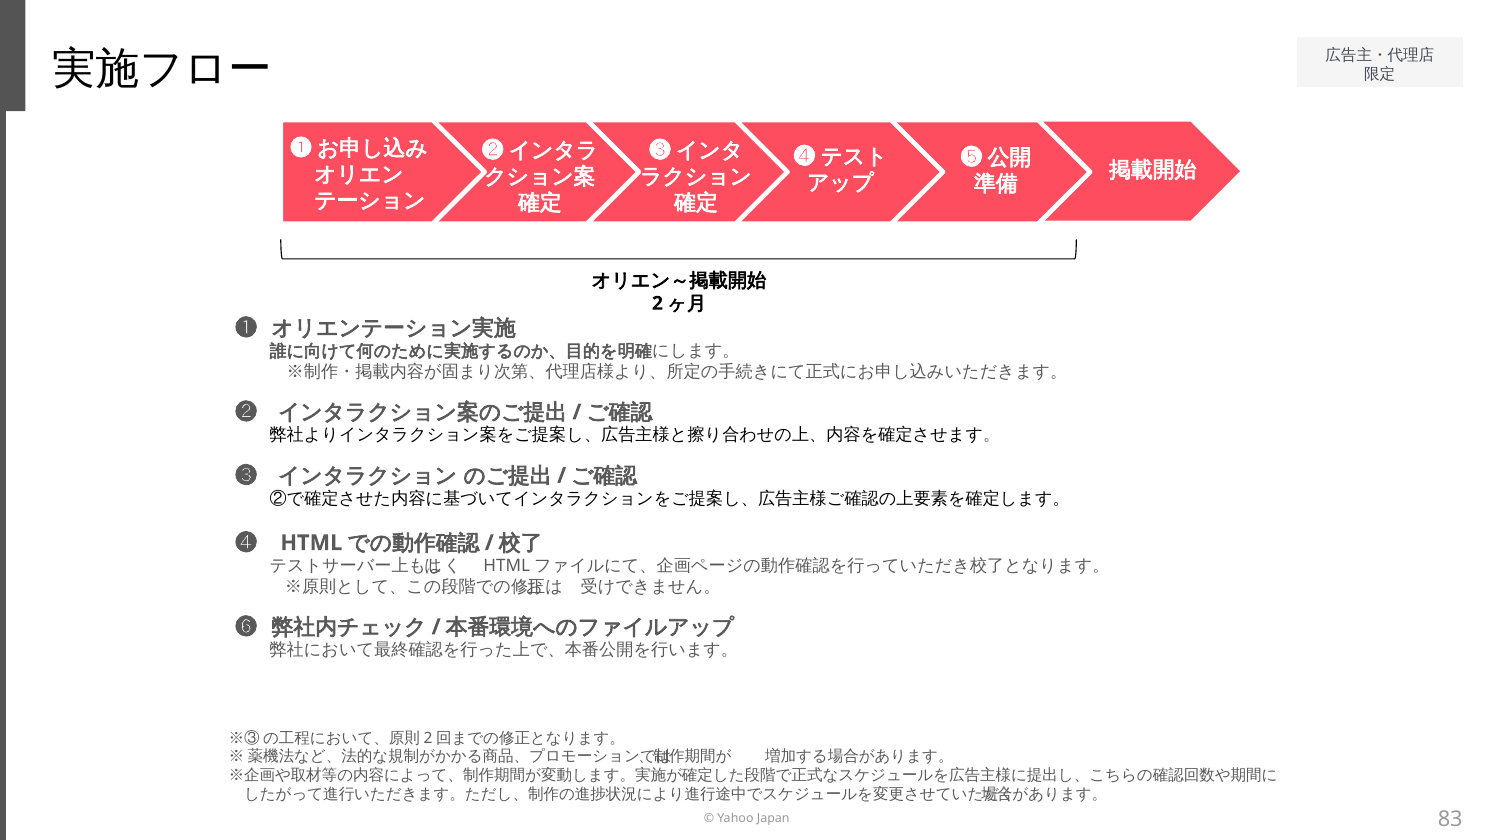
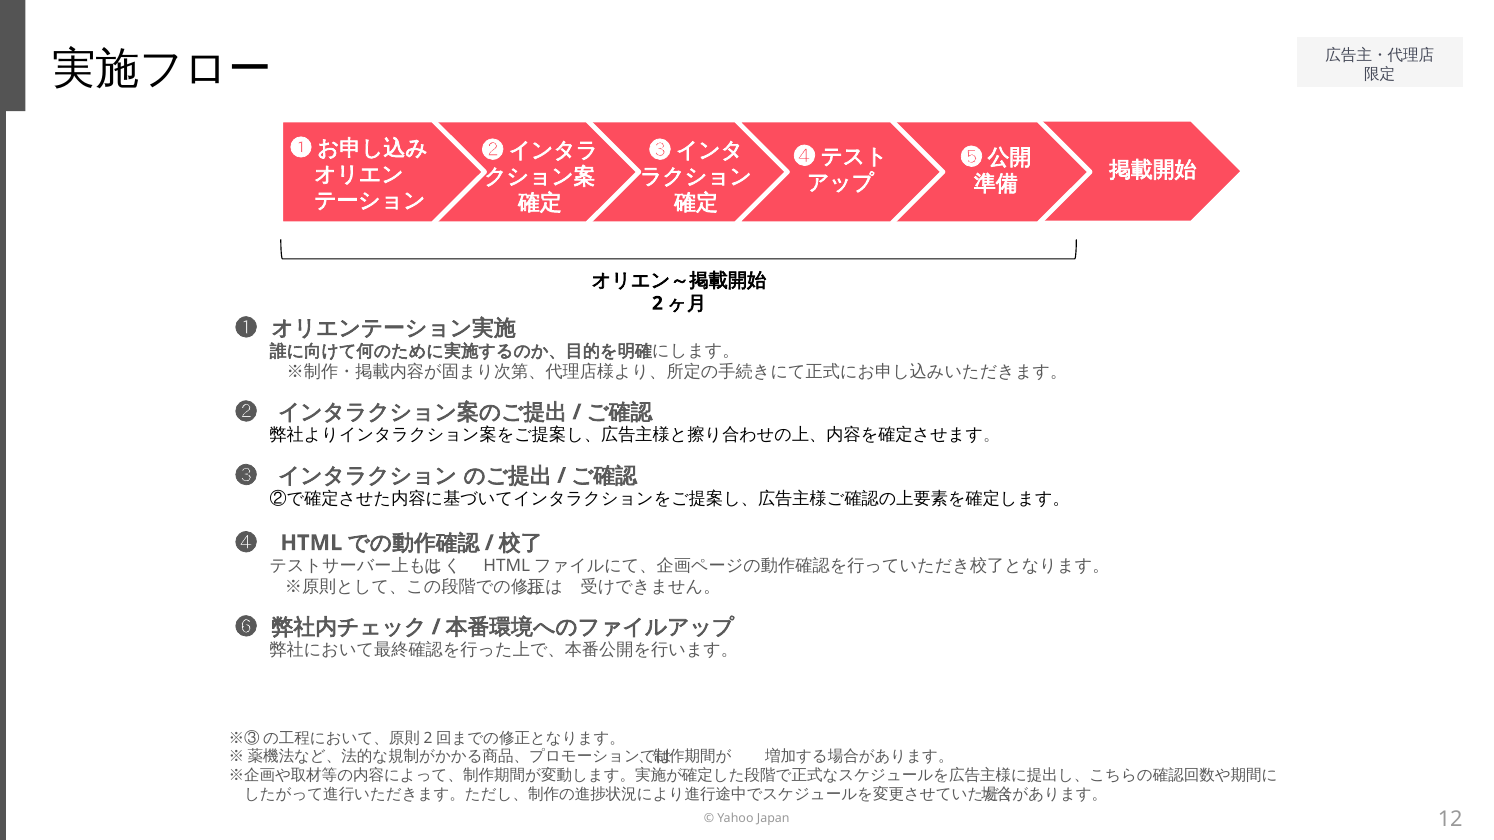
83: 83 -> 12 (1450, 820)
